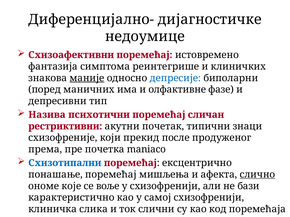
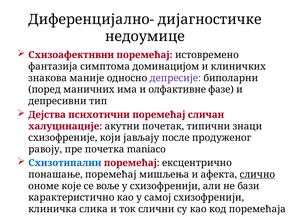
реинтегрише: реинтегрише -> доминацијом (166, 67)
маније underline: present -> none (87, 78)
депресије colour: blue -> purple (175, 78)
Назива: Назива -> Дејства (47, 115)
рестриктивни: рестриктивни -> халуцинације (65, 127)
прекид: прекид -> јављају (141, 138)
према: према -> равоју (45, 150)
